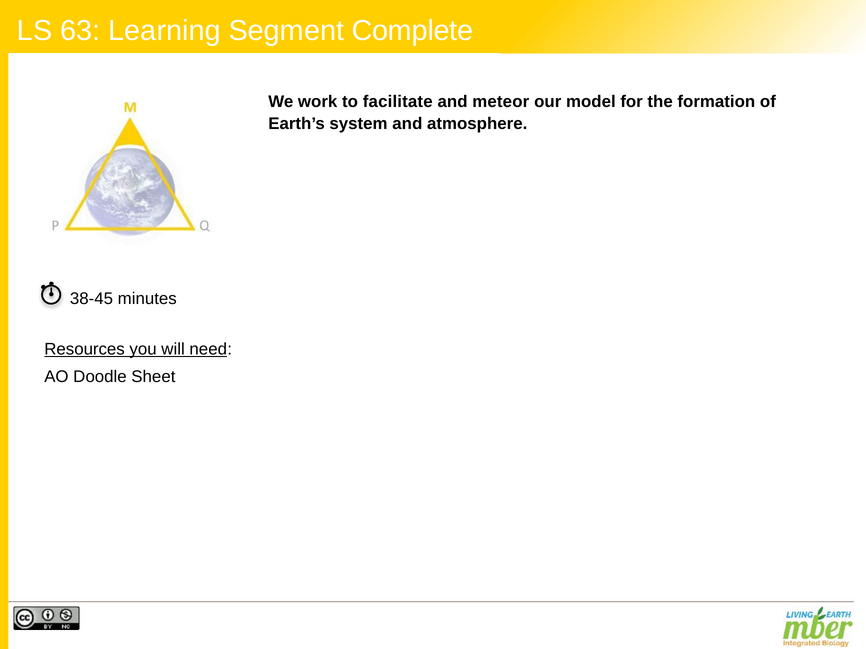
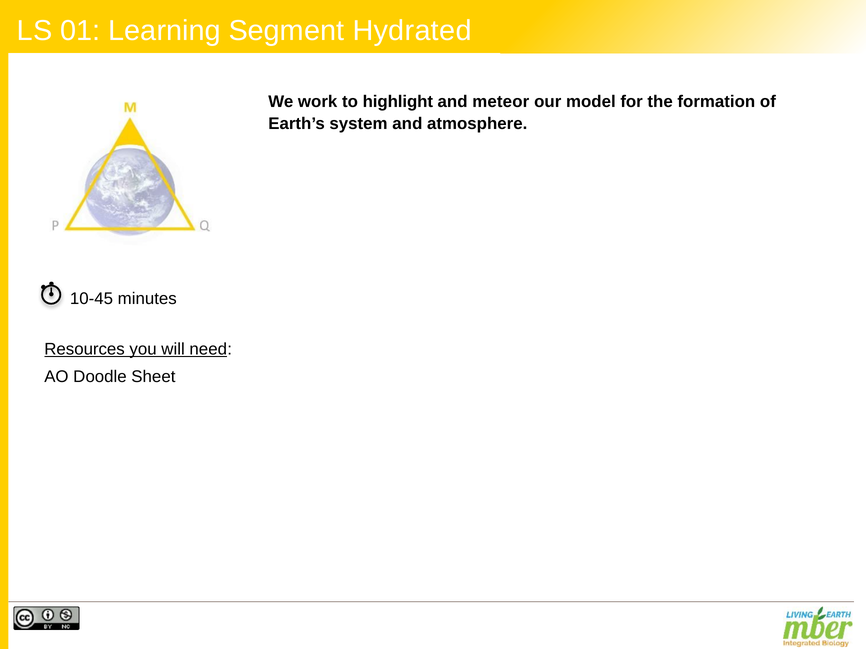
63: 63 -> 01 (80, 31)
Complete: Complete -> Hydrated (412, 31)
facilitate: facilitate -> highlight (398, 102)
38-45: 38-45 -> 10-45 (92, 299)
